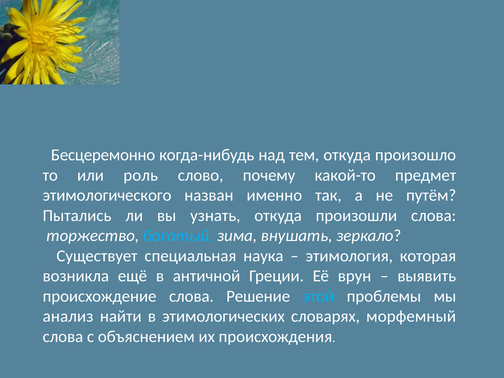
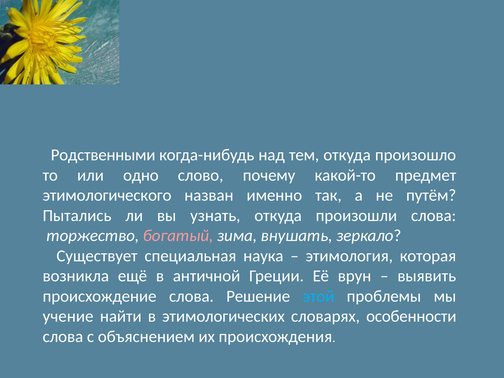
Бесцеремонно: Бесцеремонно -> Родственными (103, 155)
роль: роль -> одно (141, 175)
богатый colour: light blue -> pink (178, 236)
анализ: анализ -> учение (68, 316)
морфемный: морфемный -> особенности (411, 316)
